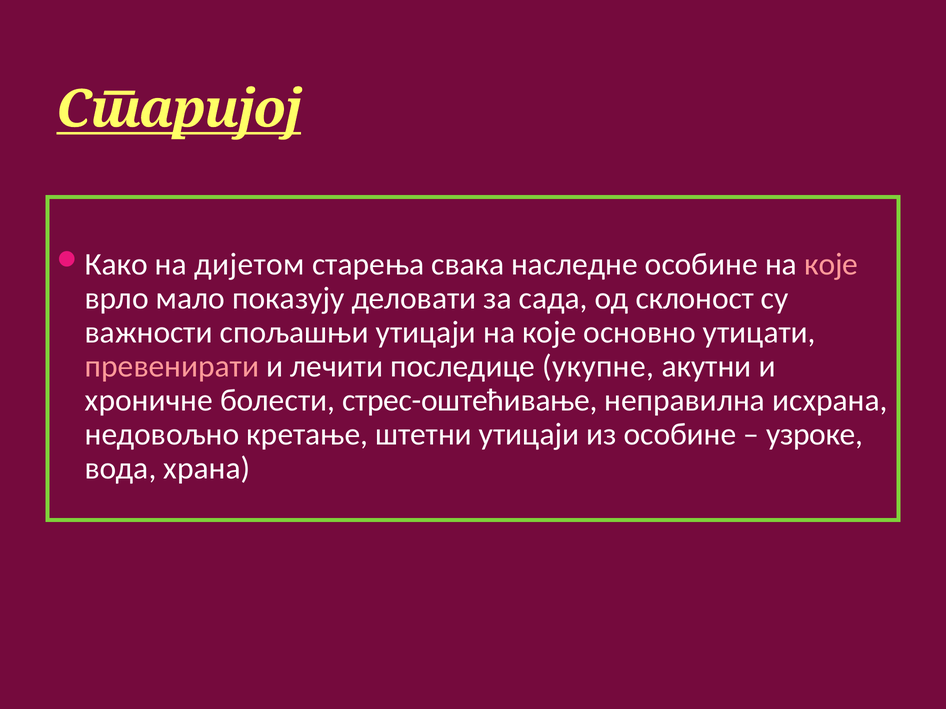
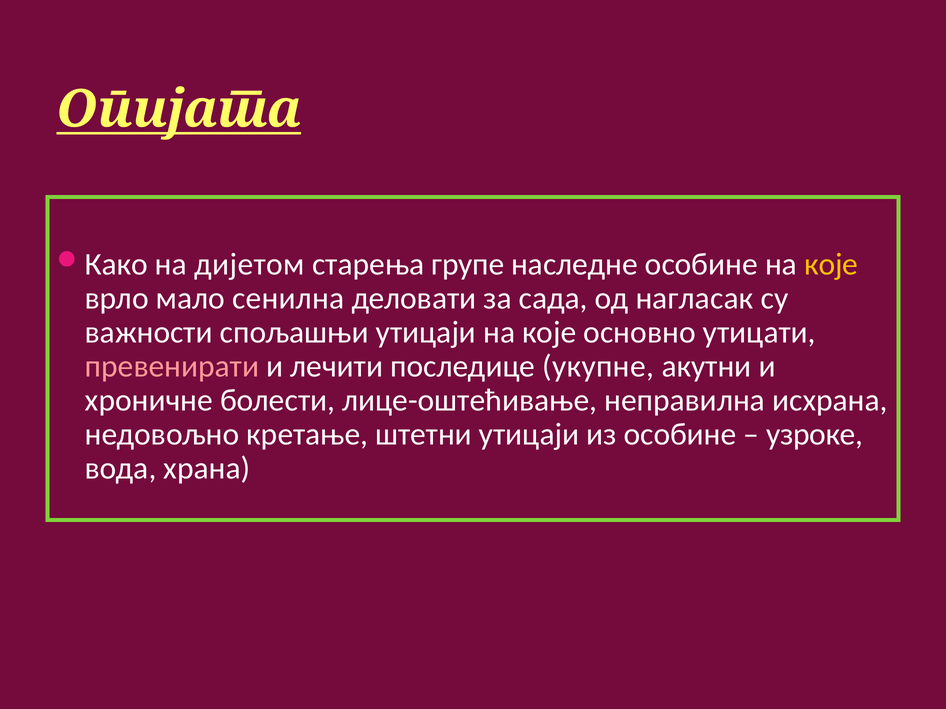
Старијој: Старијој -> Опијата (179, 109)
свака: свака -> групе (468, 264)
које colour: pink -> yellow (831, 264)
показују: показују -> сенилна (288, 298)
склоност: склоност -> нагласак (695, 298)
стрес-оштећивање: стрес-оштећивање -> лице-оштећивање (470, 401)
